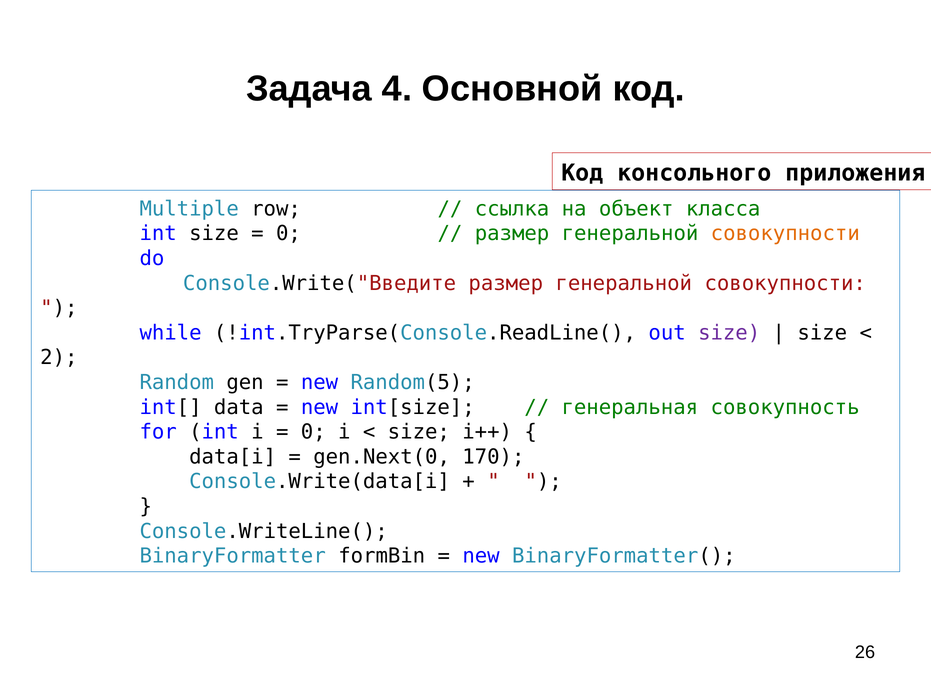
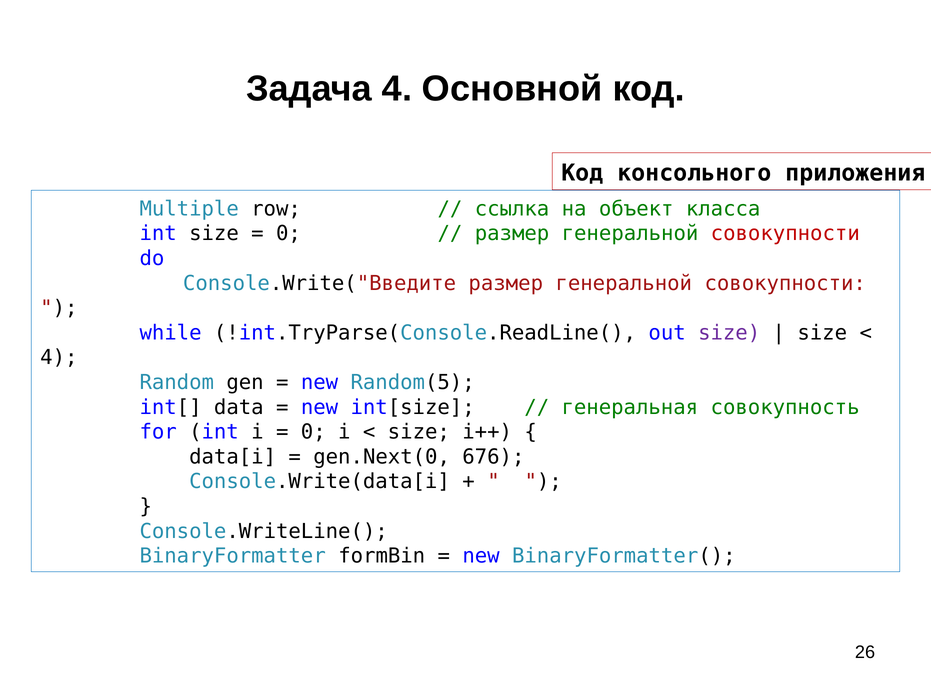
совокупности colour: orange -> red (785, 234)
2: 2 -> 4 (59, 358)
170: 170 -> 676 (493, 457)
